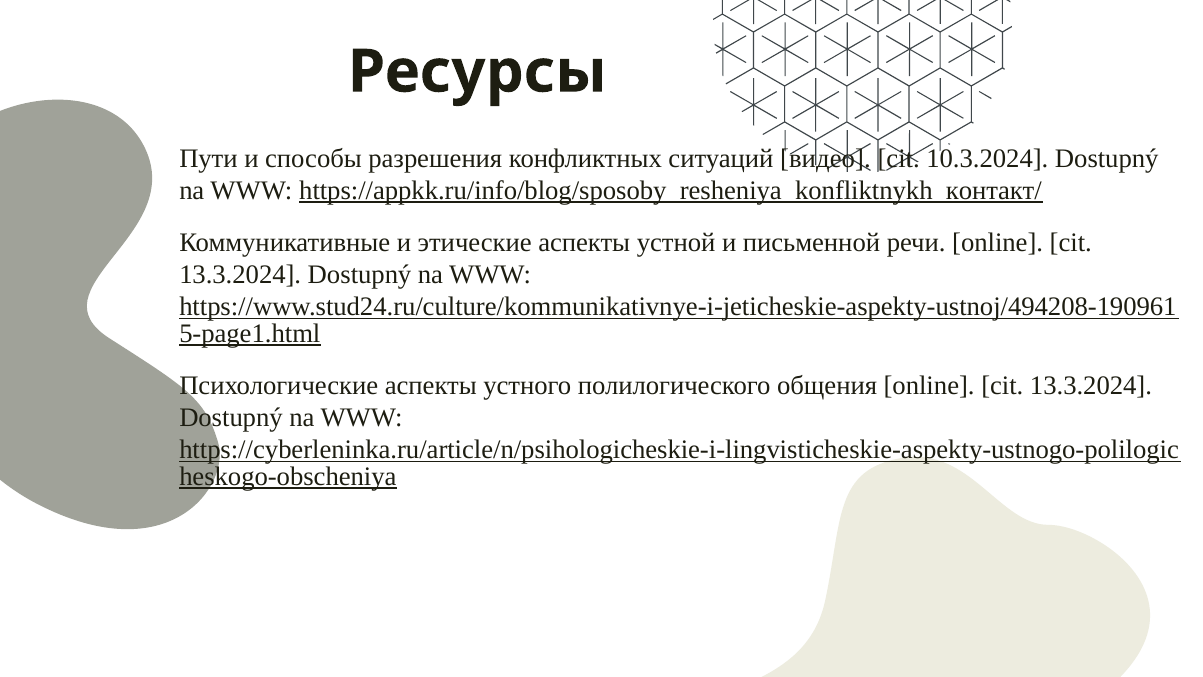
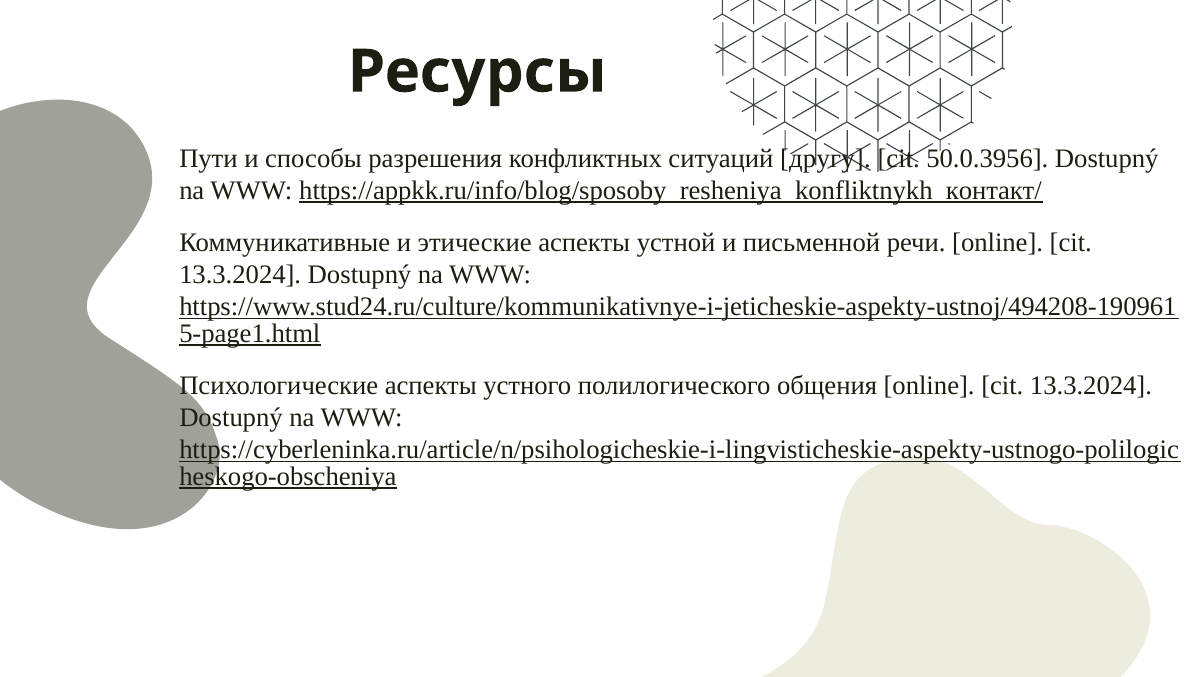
видео: видео -> другу (825, 158)
10.3.2024: 10.3.2024 -> 50.0.3956 (987, 158)
